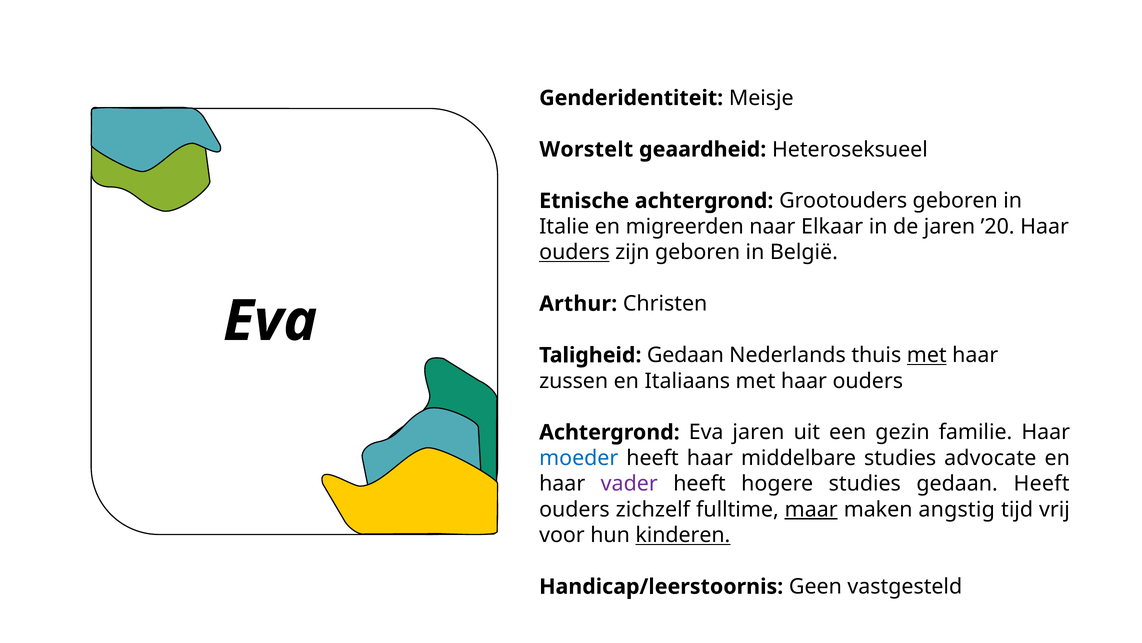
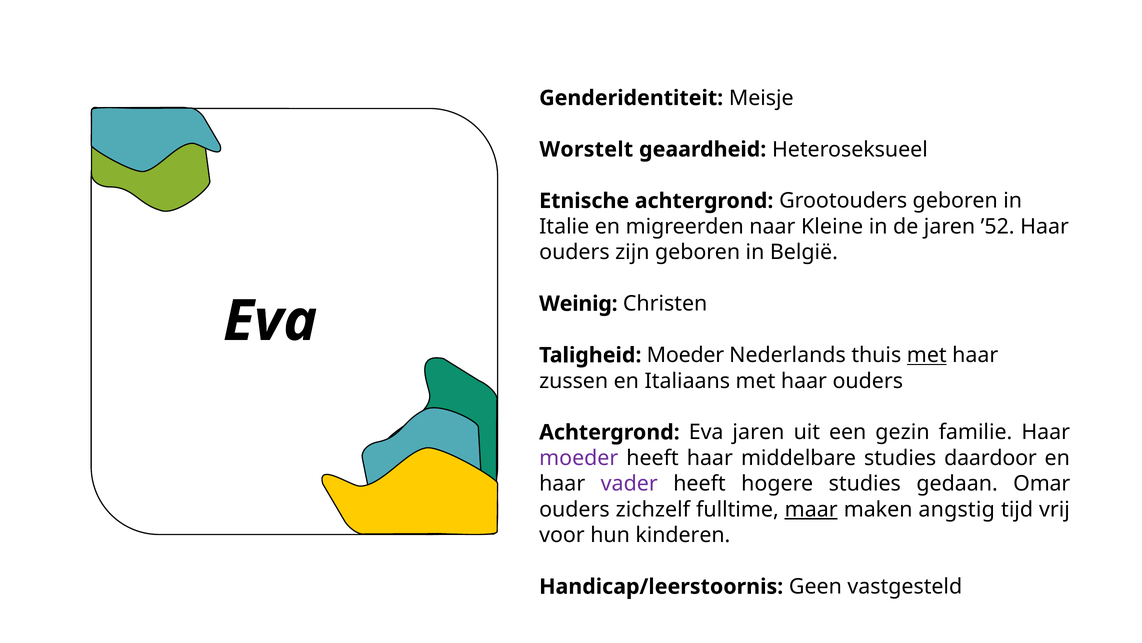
Elkaar: Elkaar -> Kleine (832, 226)
’20: ’20 -> ’52 (998, 226)
ouders underline: present -> none (574, 252)
Arthur: Arthur -> Weinig (578, 303)
Taligheid Gedaan: Gedaan -> Moeder (685, 355)
moeder colour: blue -> purple (579, 458)
advocate: advocate -> daardoor (990, 458)
gedaan Heeft: Heeft -> Omar (1042, 483)
kinderen underline: present -> none (683, 535)
